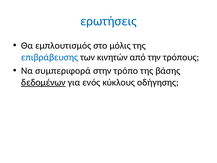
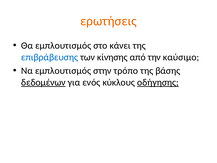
ερωτήσεις colour: blue -> orange (108, 21)
μόλις: μόλις -> κάνει (120, 46)
κινητών: κινητών -> κίνησης (112, 57)
τρόπους: τρόπους -> καύσιμο (181, 57)
Να συμπεριφορά: συμπεριφορά -> εμπλουτισμός (63, 71)
οδήγησης underline: none -> present (158, 82)
